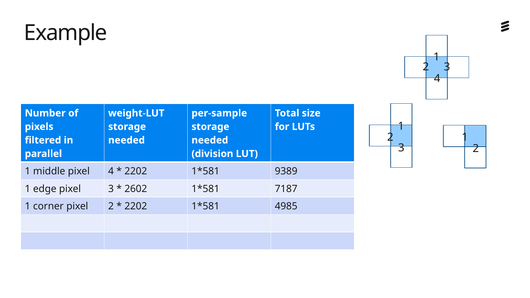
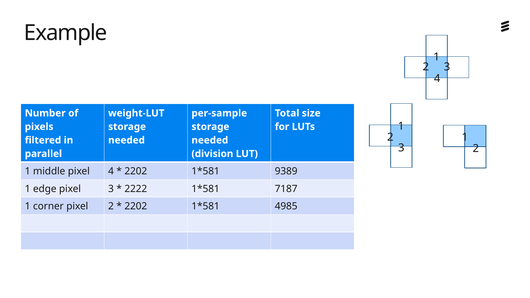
2602: 2602 -> 2222 (136, 189)
